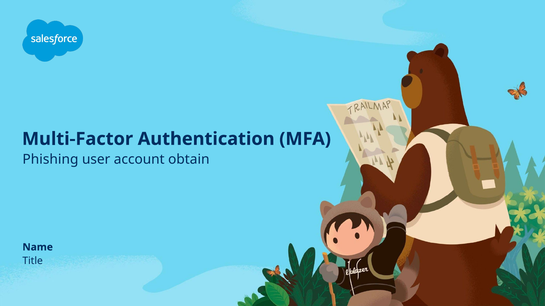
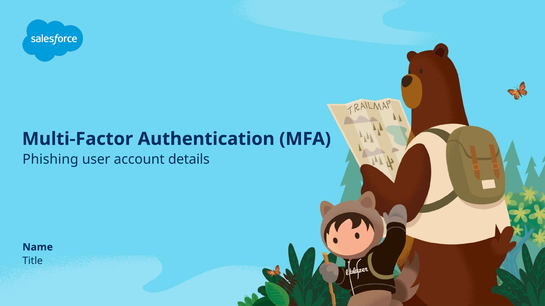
obtain: obtain -> details (189, 160)
